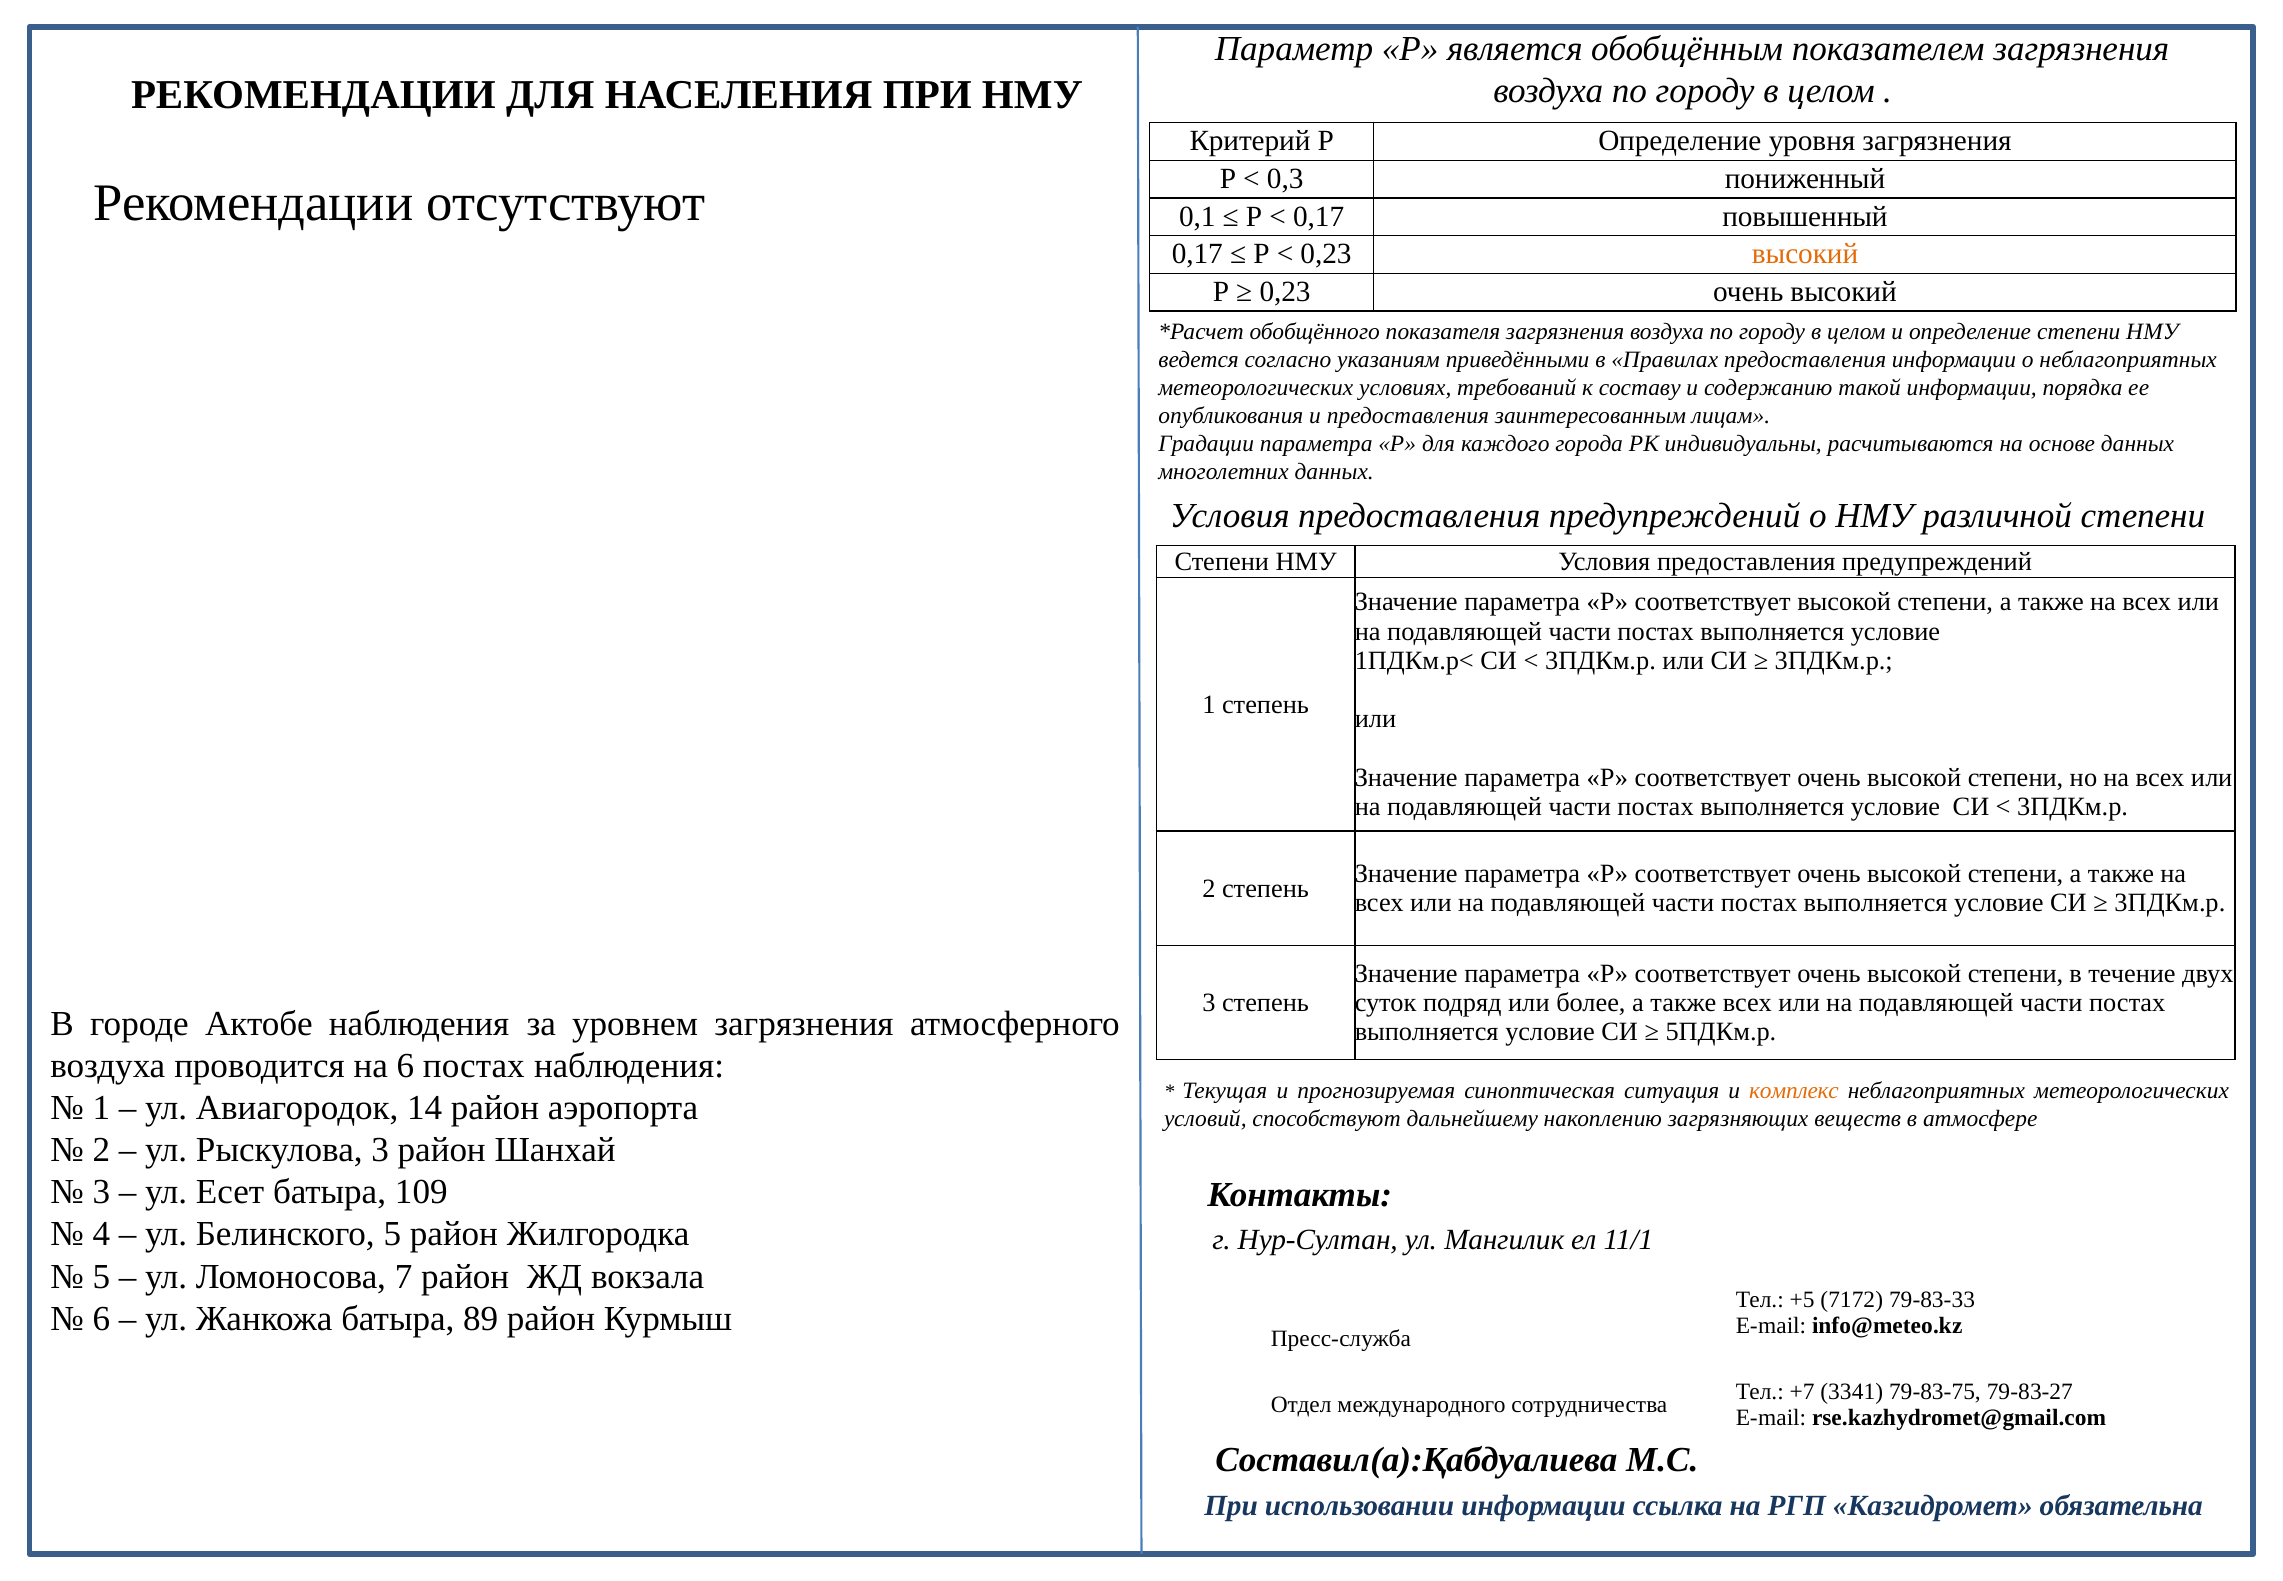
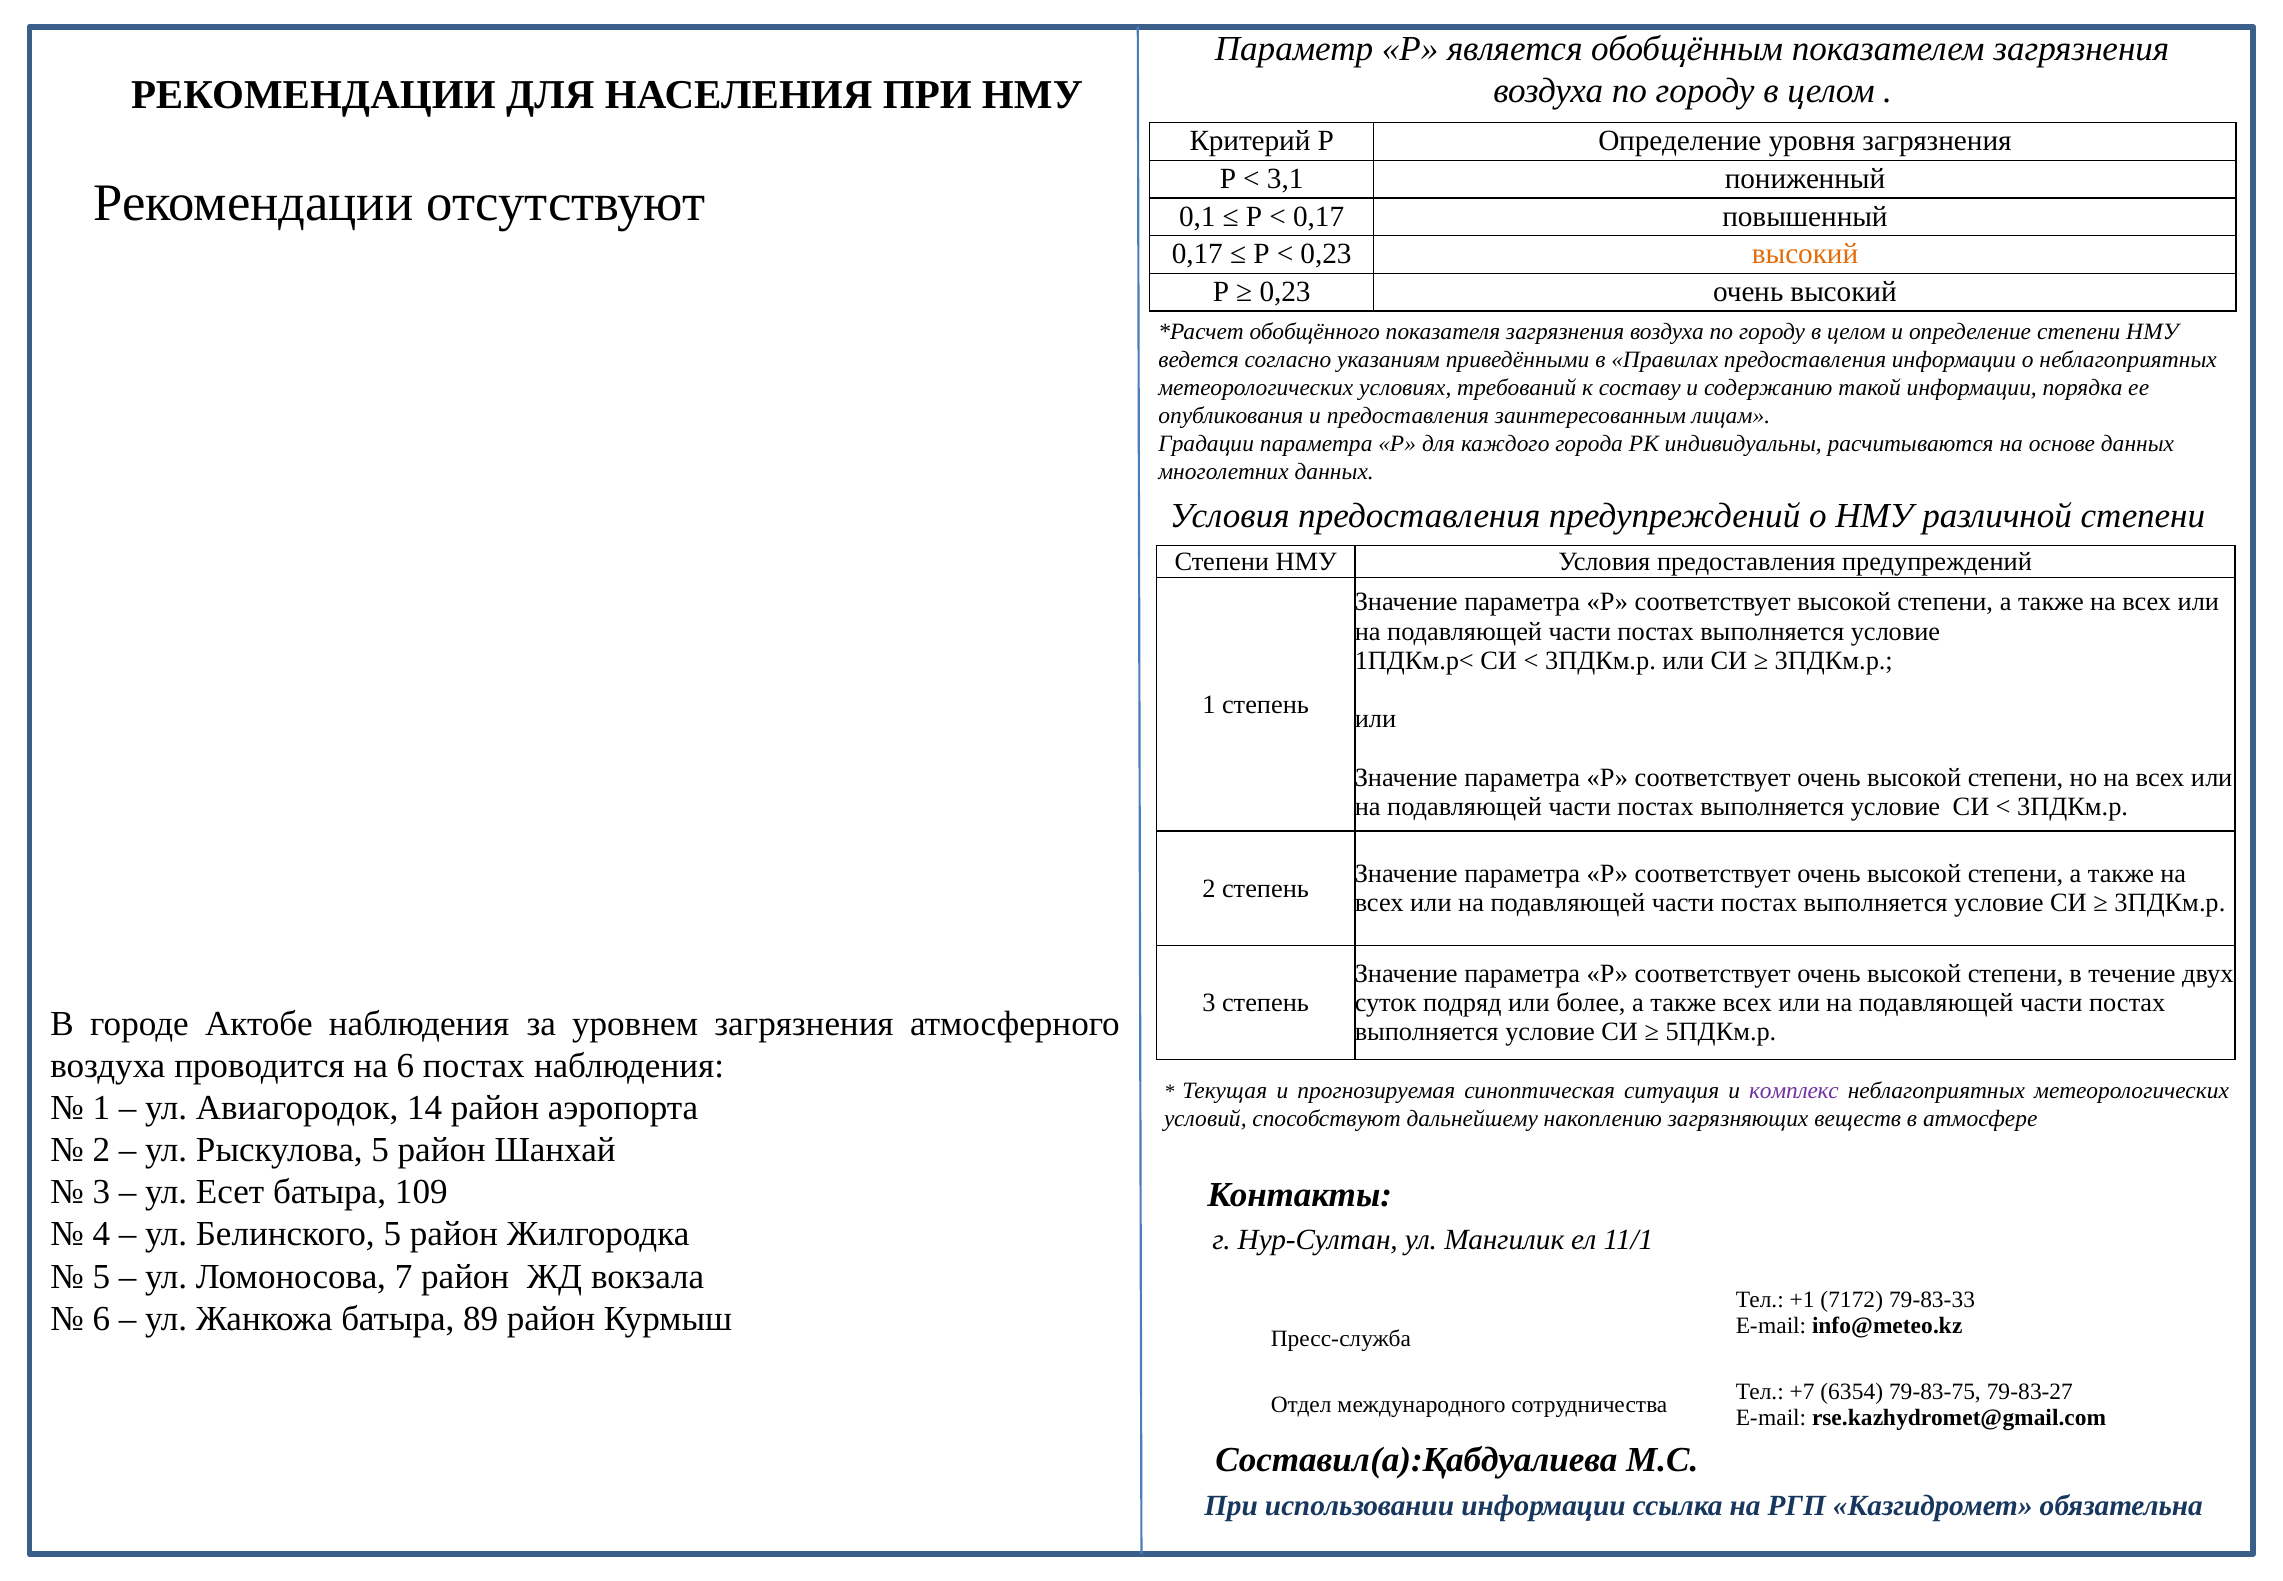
0,3: 0,3 -> 3,1 (1285, 179)
комплекс colour: orange -> purple (1794, 1091)
Рыскулова 3: 3 -> 5 (380, 1150)
+5: +5 -> +1 (1802, 1300)
3341: 3341 -> 6354 (1852, 1391)
